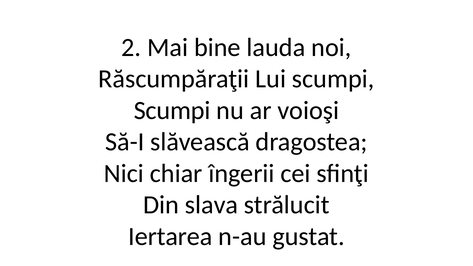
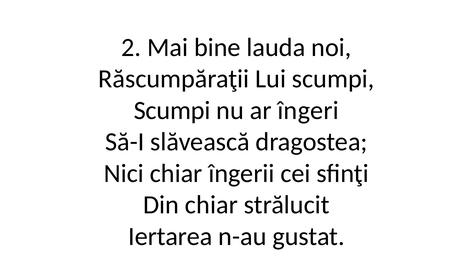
voioşi: voioşi -> îngeri (308, 110)
Din slava: slava -> chiar (211, 205)
